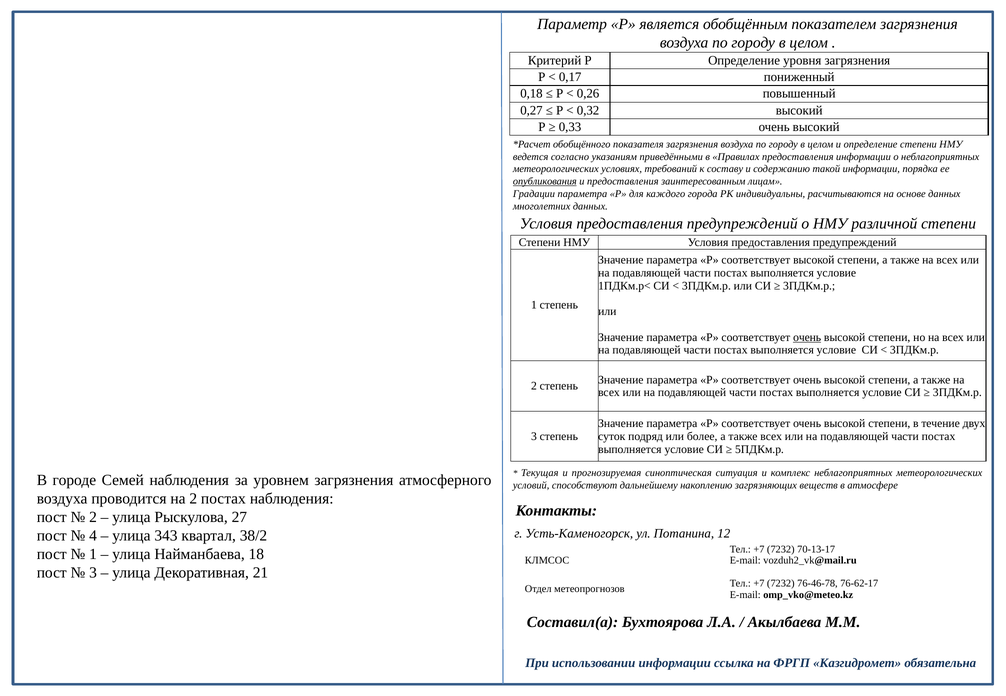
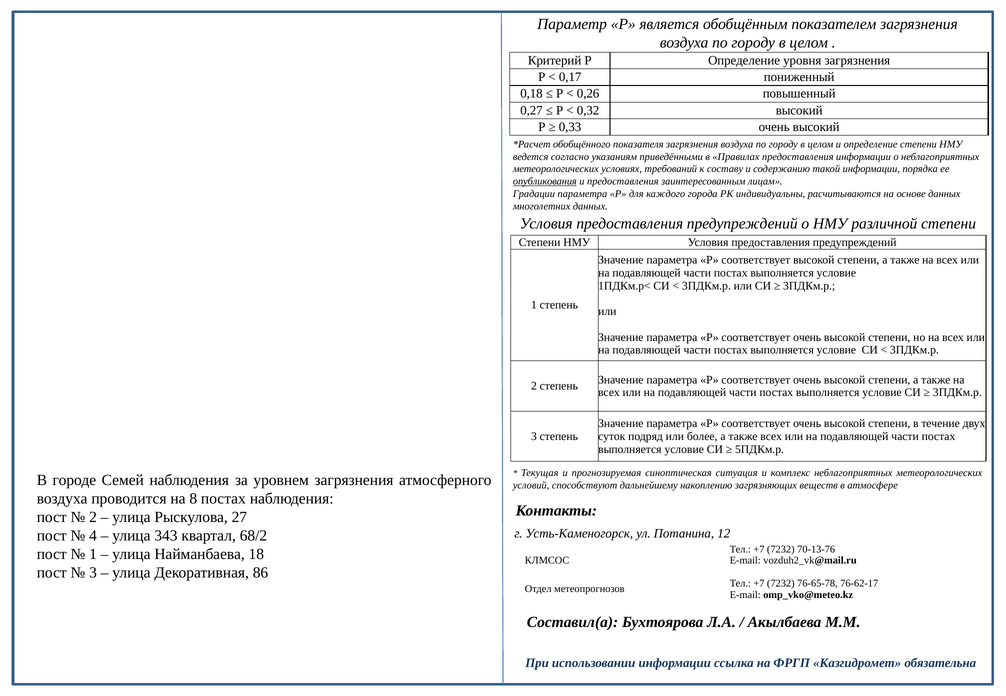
очень underline: present -> none (807, 338)
на 2: 2 -> 8 (193, 499)
38/2: 38/2 -> 68/2 (253, 536)
70-13-17: 70-13-17 -> 70-13-76 (816, 550)
21: 21 -> 86 (260, 573)
76-46-78: 76-46-78 -> 76-65-78 (817, 584)
